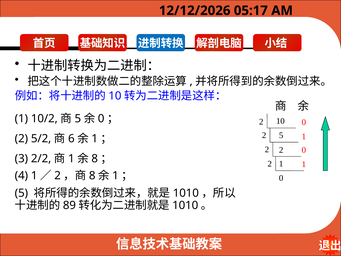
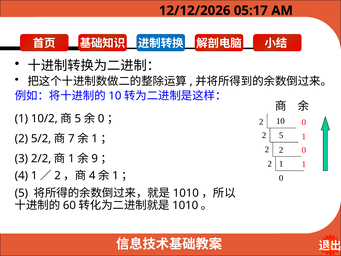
6: 6 -> 7 (71, 138)
8: 8 -> 9 (95, 158)
8: 8 -> 4 (92, 175)
89: 89 -> 60 (69, 205)
